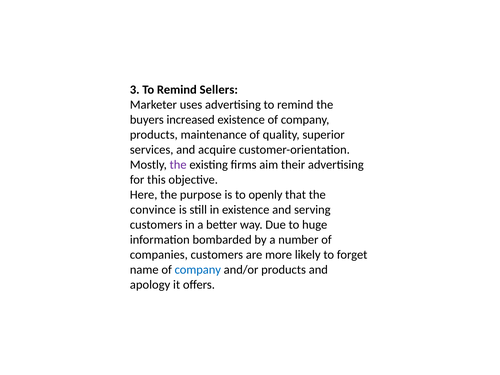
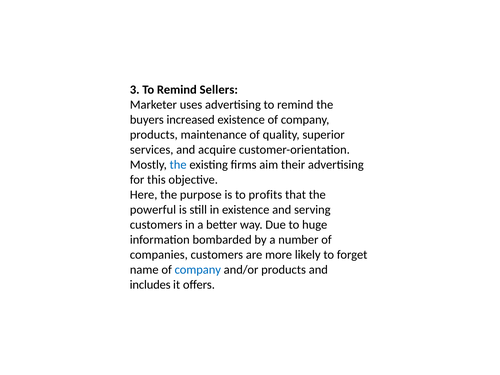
the colour: purple -> blue (178, 165)
openly: openly -> profits (265, 195)
convince: convince -> powerful (153, 210)
apology: apology -> includes (150, 285)
